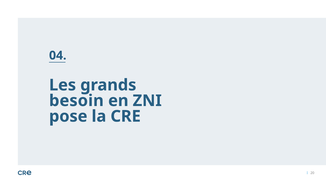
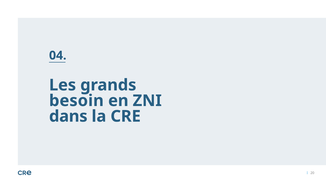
pose: pose -> dans (68, 117)
